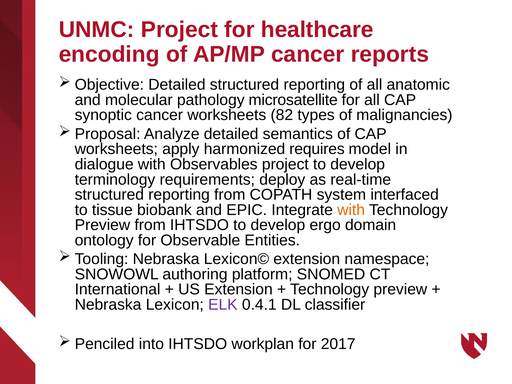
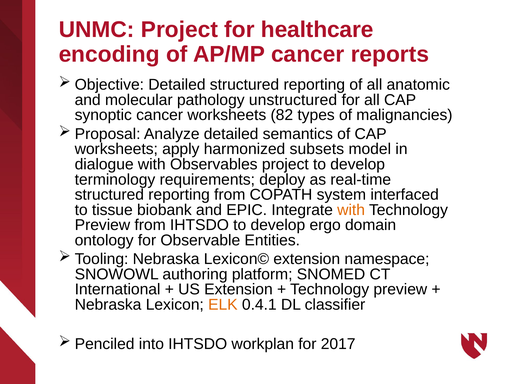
microsatellite: microsatellite -> unstructured (293, 100)
requires: requires -> subsets (317, 149)
ELK colour: purple -> orange (223, 305)
